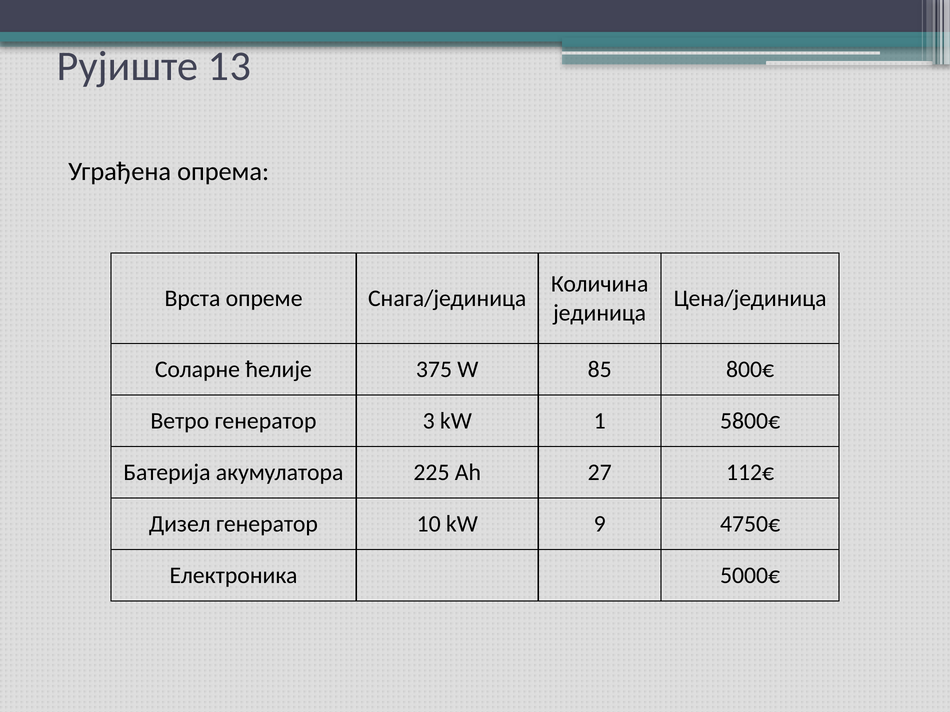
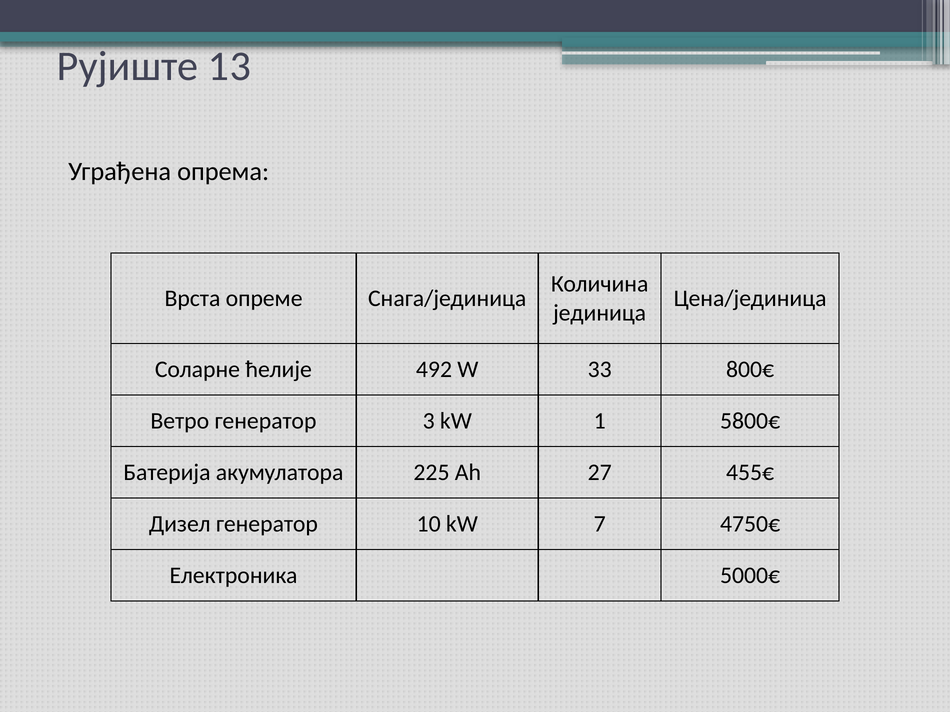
375: 375 -> 492 (434, 370)
85: 85 -> 33 (600, 370)
112€: 112€ -> 455€ (750, 473)
9: 9 -> 7 (600, 524)
